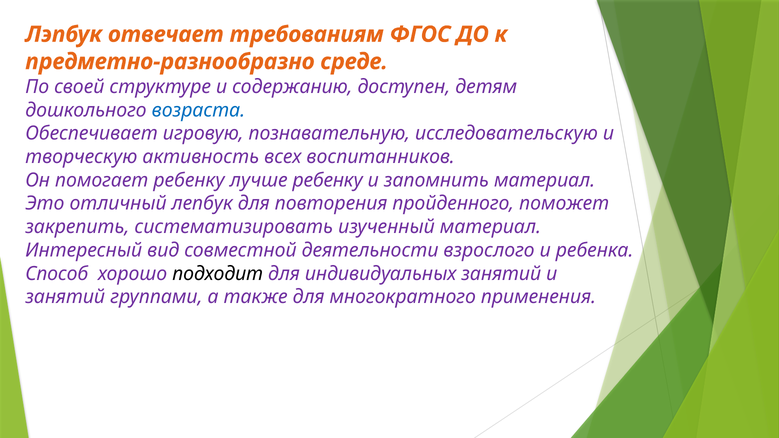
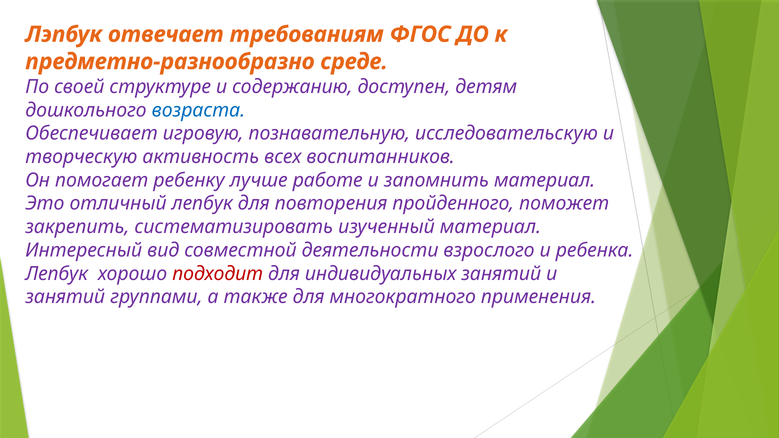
лучше ребенку: ребенку -> работе (328, 180)
Способ: Способ -> Лепбук (57, 274)
подходит colour: black -> red (218, 274)
